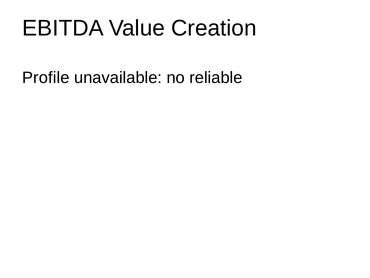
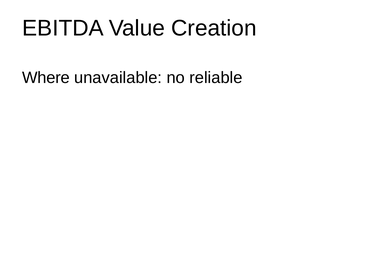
Profile: Profile -> Where (46, 78)
